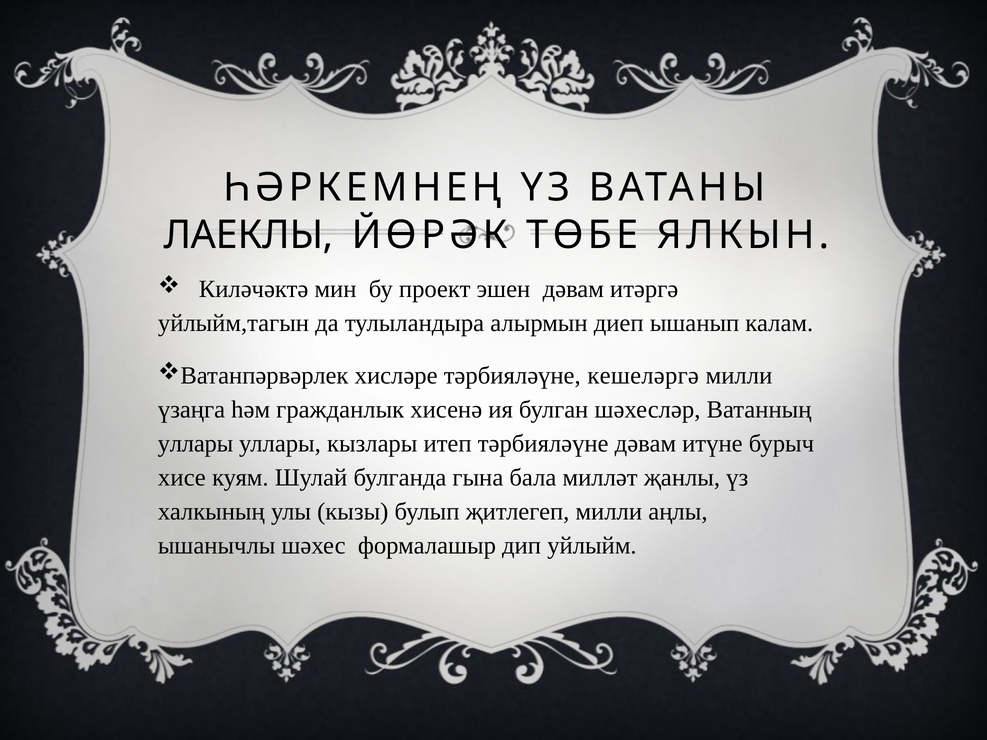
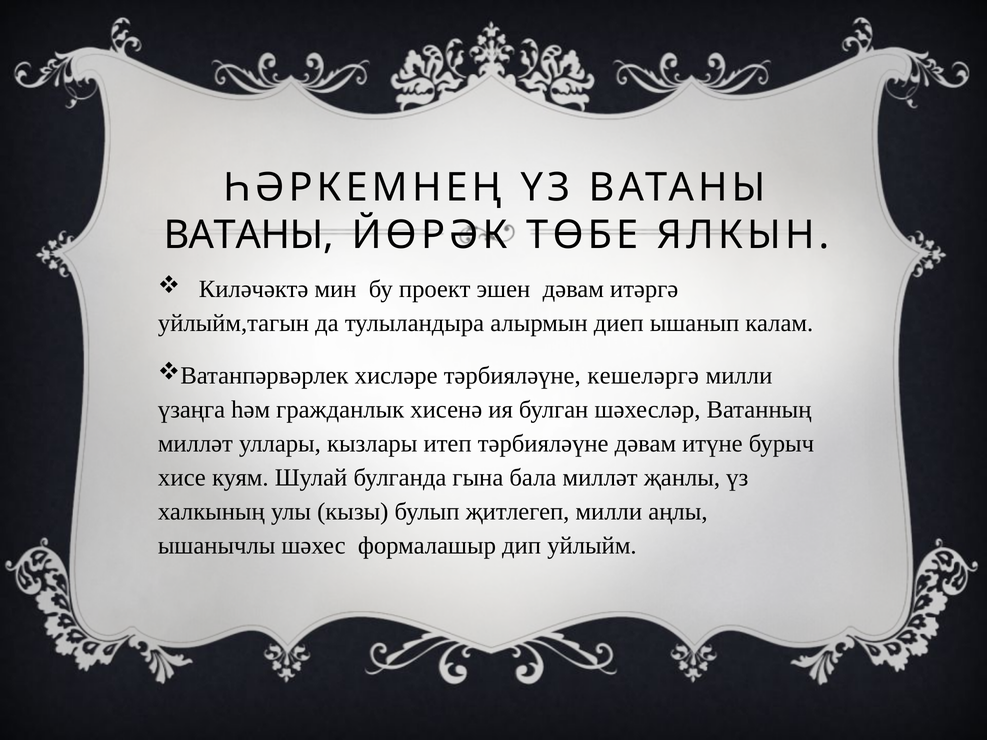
ЛАЕКЛЫ: ЛАЕКЛЫ -> ВАТАНЫ (249, 235)
уллары: уллары -> милләт (195, 444)
